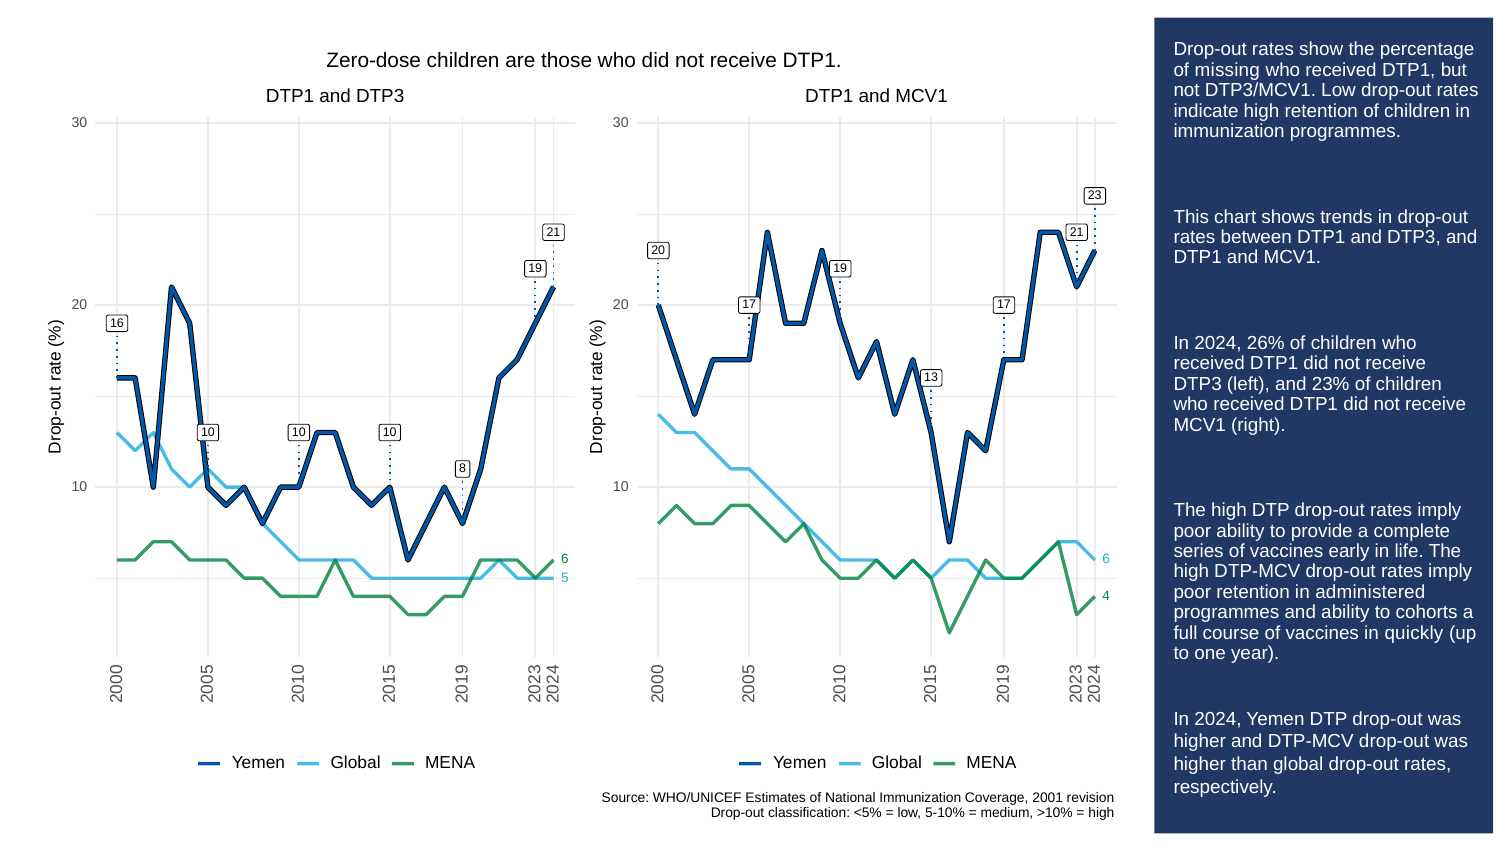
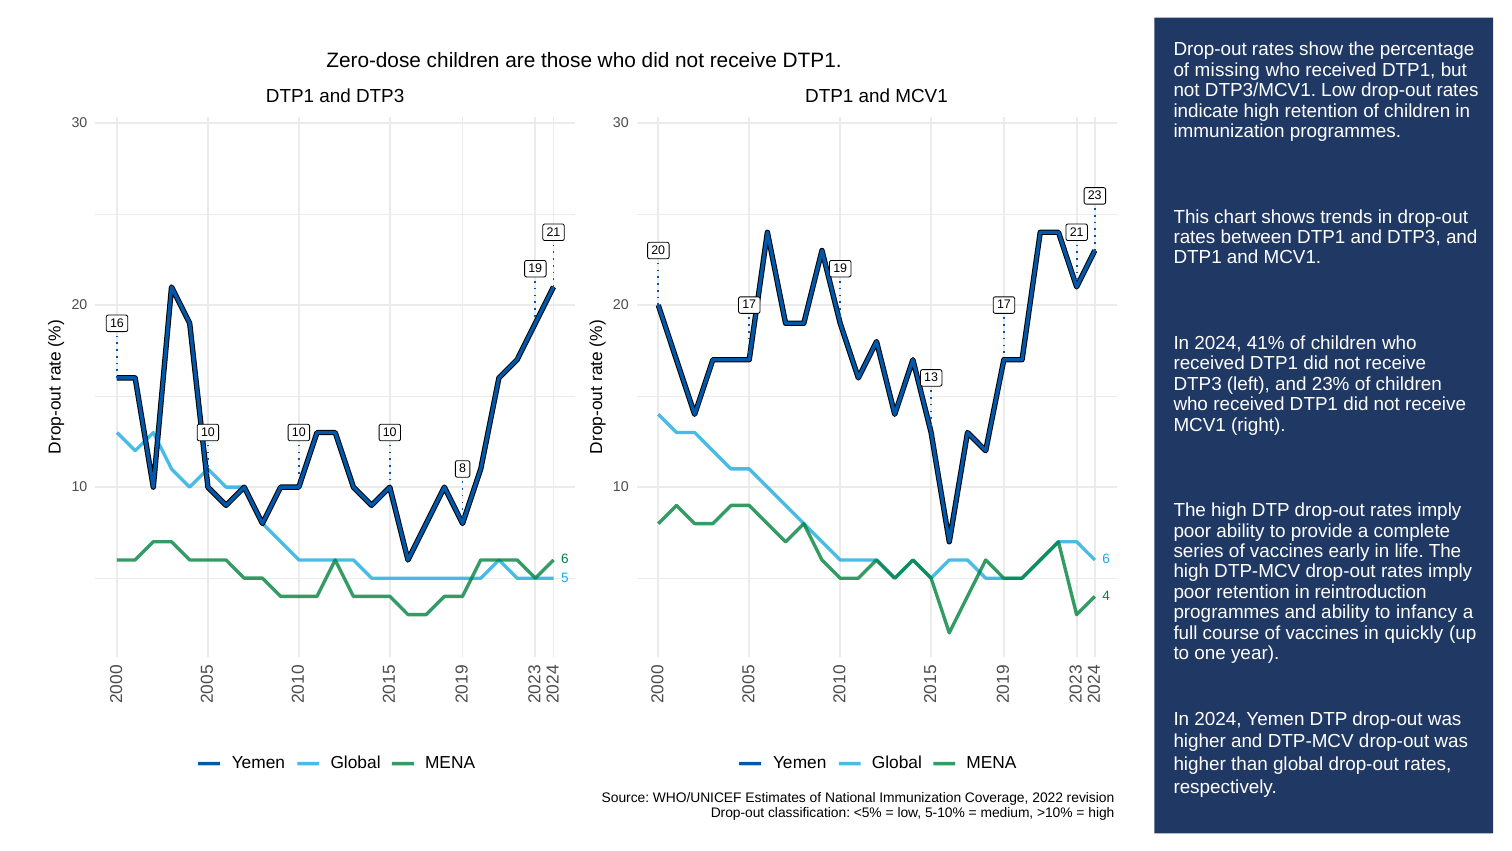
26%: 26% -> 41% (1266, 343)
administered: administered -> reintroduction (1371, 592)
cohorts: cohorts -> infancy (1426, 612)
2001: 2001 -> 2022 (1048, 797)
